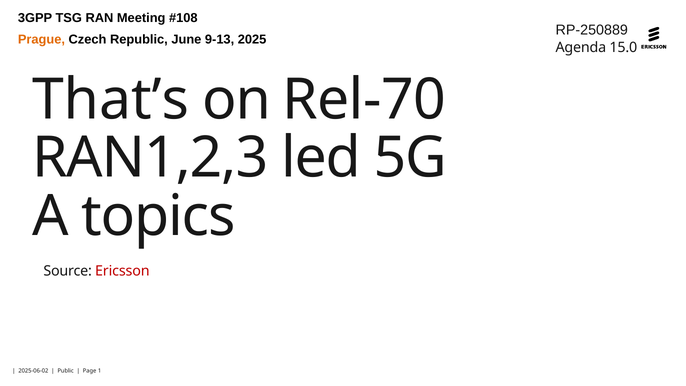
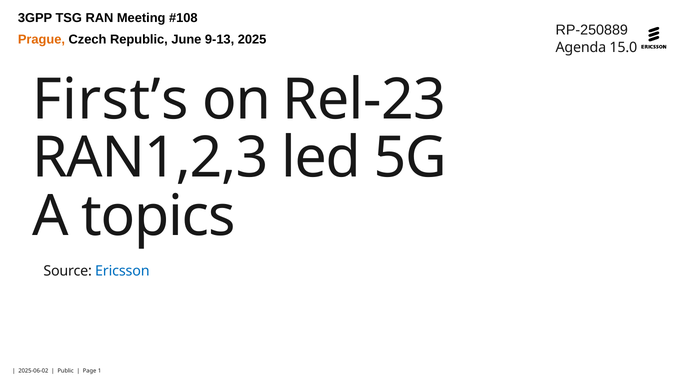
That’s: That’s -> First’s (110, 100)
Rel-70: Rel-70 -> Rel-23 (364, 100)
Ericsson colour: red -> blue (122, 271)
